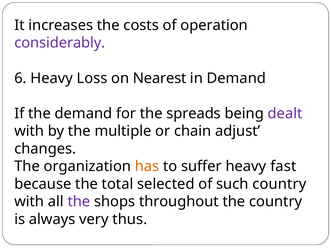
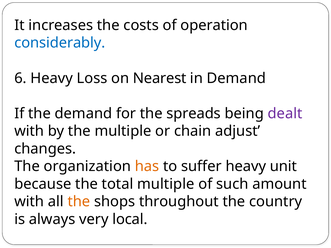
considerably colour: purple -> blue (60, 43)
fast: fast -> unit (283, 167)
total selected: selected -> multiple (166, 184)
such country: country -> amount (279, 184)
the colour: purple -> orange (79, 202)
thus: thus -> local (130, 220)
